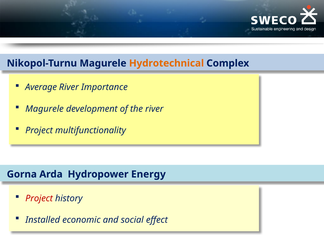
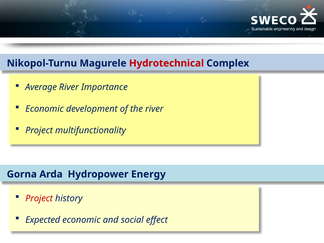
Hydrotechnical colour: orange -> red (166, 63)
Magurele: Magurele -> Economic (45, 109)
Installed: Installed -> Expected (43, 220)
